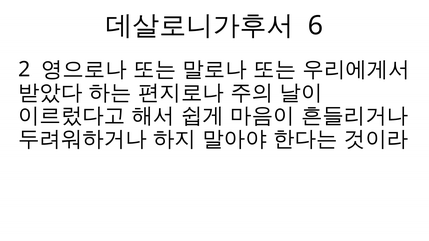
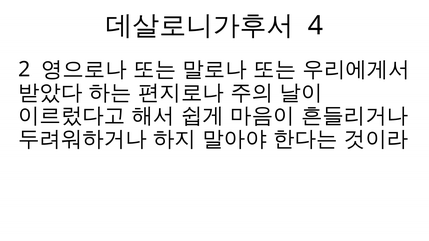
6: 6 -> 4 (316, 26)
